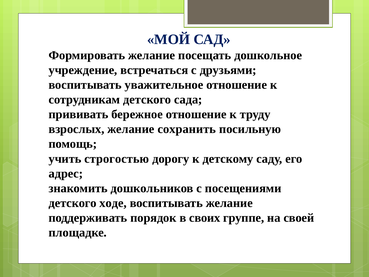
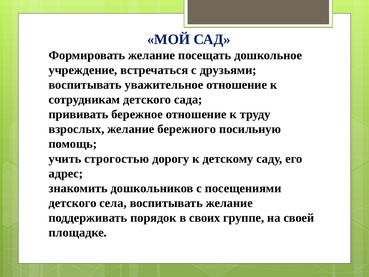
сохранить: сохранить -> бережного (187, 129)
ходе: ходе -> села (113, 203)
